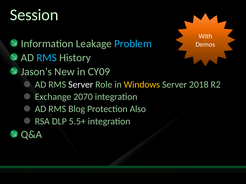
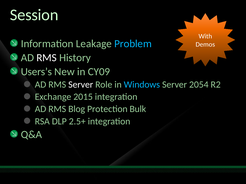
RMS colour: light blue -> white (47, 58)
Jason’s: Jason’s -> Users’s (36, 72)
Windows colour: yellow -> light blue (142, 85)
2018: 2018 -> 2054 (199, 85)
2070: 2070 -> 2015 (83, 97)
Also: Also -> Bulk (138, 109)
5.5+: 5.5+ -> 2.5+ (77, 122)
